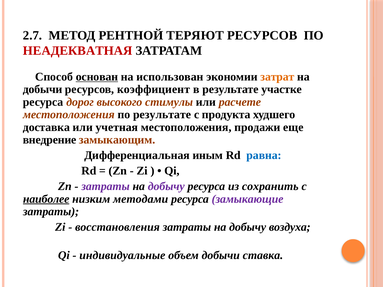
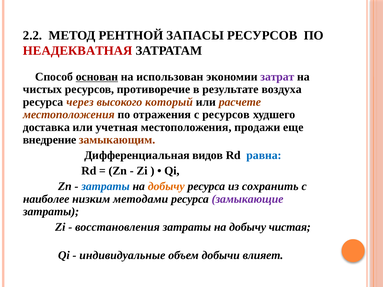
2.7: 2.7 -> 2.2 (33, 35)
ТЕРЯЮТ: ТЕРЯЮТ -> ЗАПАСЫ (195, 35)
затрат colour: orange -> purple (277, 77)
добычи: добычи -> чистых (43, 89)
коэффициент: коэффициент -> противоречие (154, 89)
участке: участке -> воздуха (282, 89)
дорог: дорог -> через (80, 102)
стимулы: стимулы -> который (169, 102)
по результате: результате -> отражения (162, 115)
с продукта: продукта -> ресурсов (226, 115)
иным: иным -> видов (208, 155)
затраты colour: purple -> blue (106, 186)
добычу colour: purple -> orange (166, 186)
наиболее underline: present -> none (46, 199)
воздуха: воздуха -> чистая (290, 227)
ставка: ставка -> влияет (263, 255)
